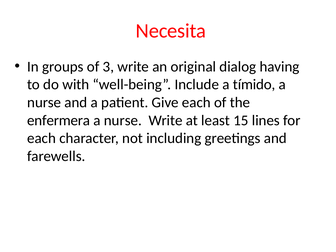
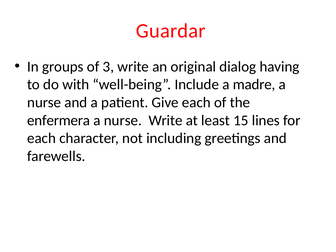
Necesita: Necesita -> Guardar (171, 31)
tímido: tímido -> madre (254, 85)
